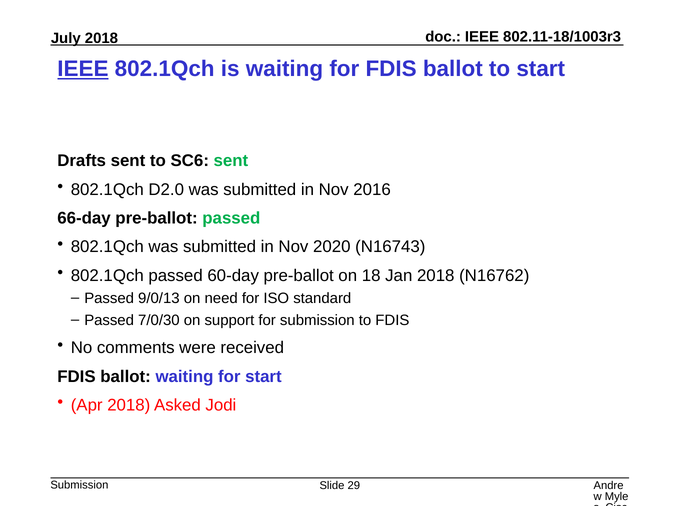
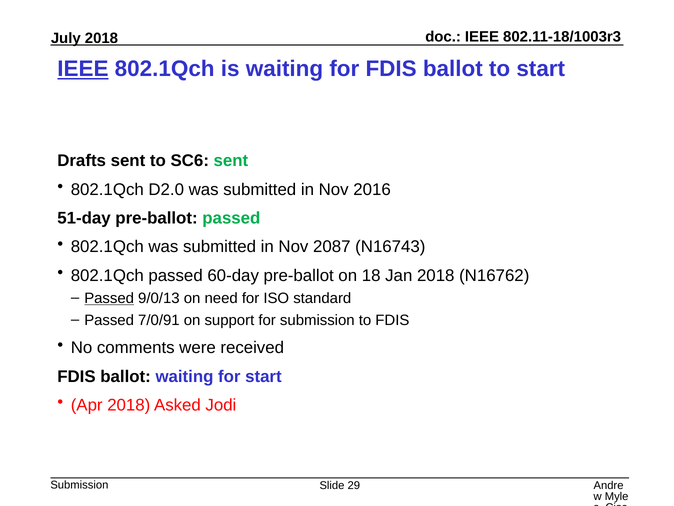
66-day: 66-day -> 51-day (84, 218)
2020: 2020 -> 2087 (332, 247)
Passed underline: none -> present (109, 298)
7/0/30: 7/0/30 -> 7/0/91 (159, 320)
